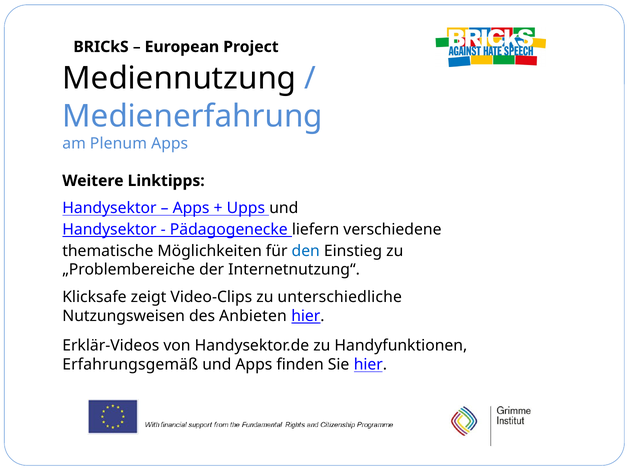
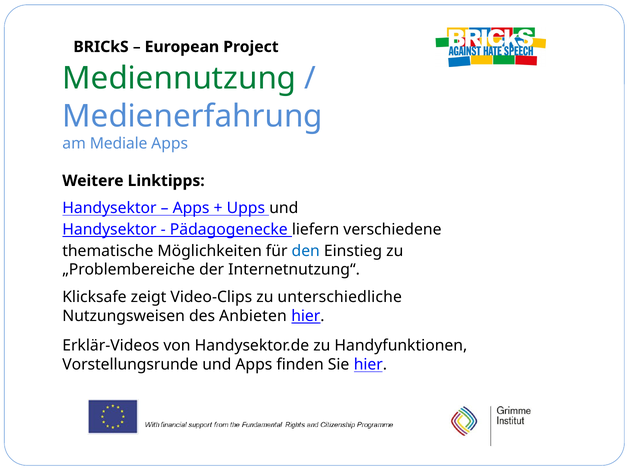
Mediennutzung colour: black -> green (179, 78)
Plenum: Plenum -> Mediale (119, 143)
Erfahrungsgemäß: Erfahrungsgemäß -> Vorstellungsrunde (130, 364)
